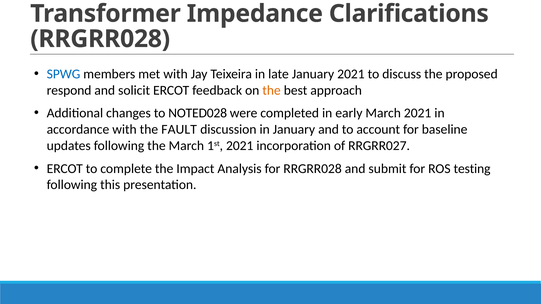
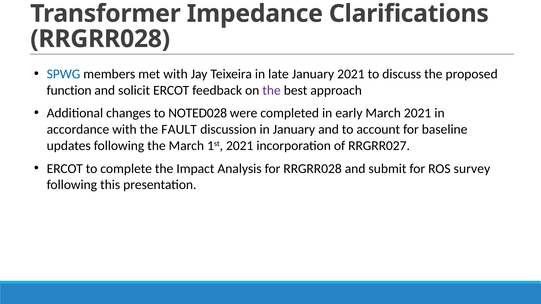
respond: respond -> function (69, 90)
the colour: orange -> purple (272, 90)
testing: testing -> survey (472, 169)
